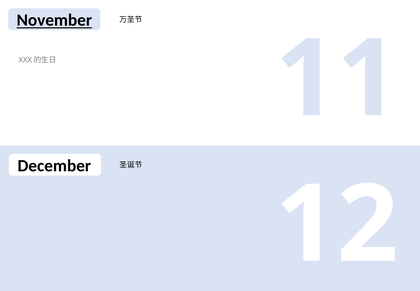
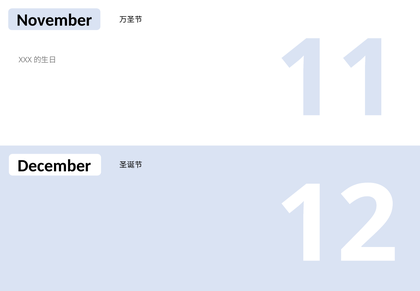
November underline: present -> none (54, 20)
